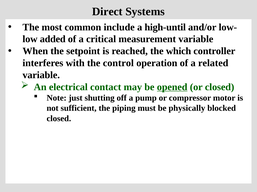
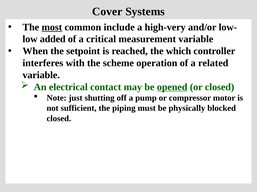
Direct: Direct -> Cover (107, 11)
most underline: none -> present (52, 27)
high-until: high-until -> high-very (165, 27)
control: control -> scheme (118, 63)
